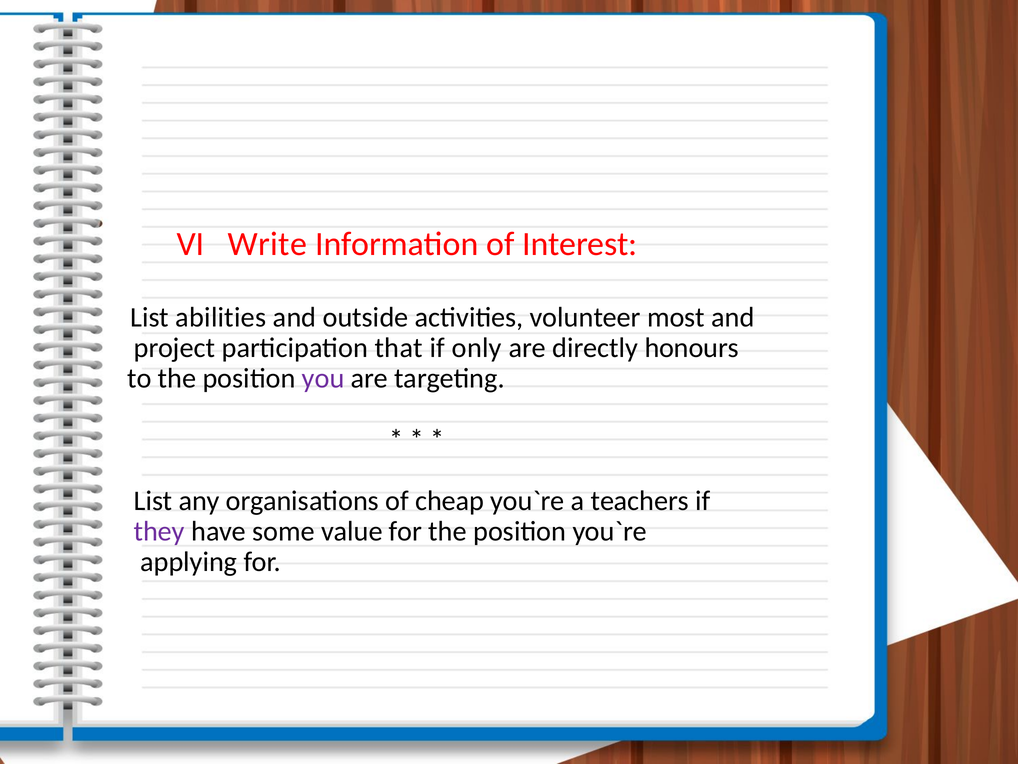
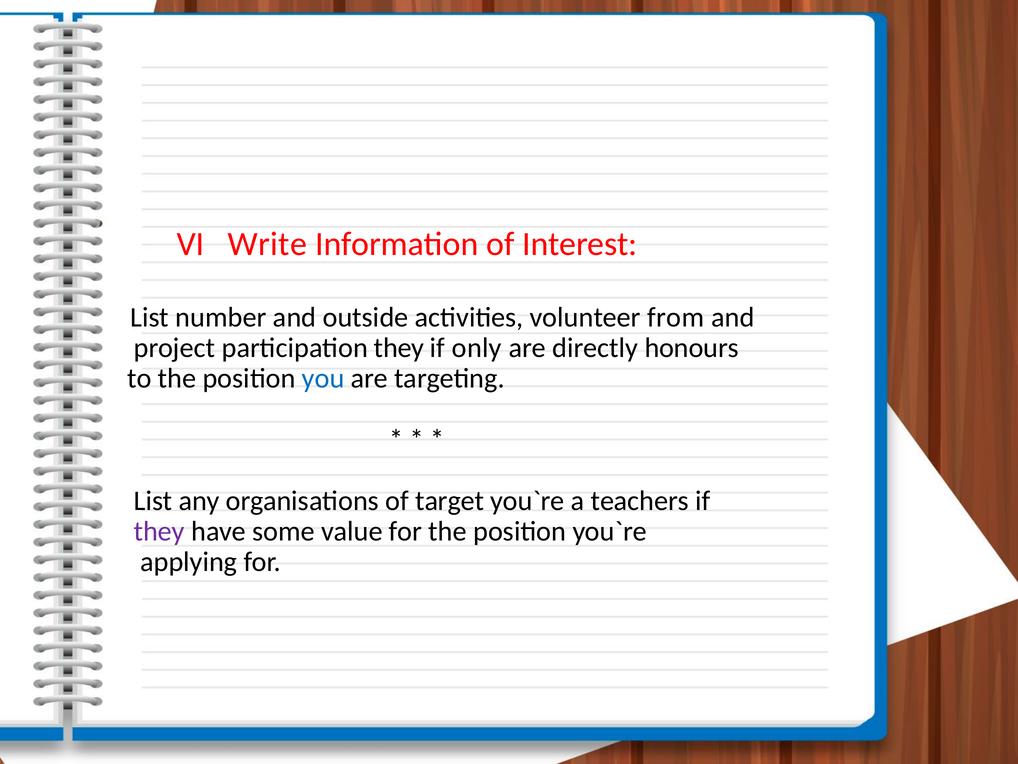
abilities: abilities -> number (221, 317)
most: most -> from (676, 317)
participation that: that -> they (399, 348)
you colour: purple -> blue (323, 378)
cheap: cheap -> target (450, 501)
